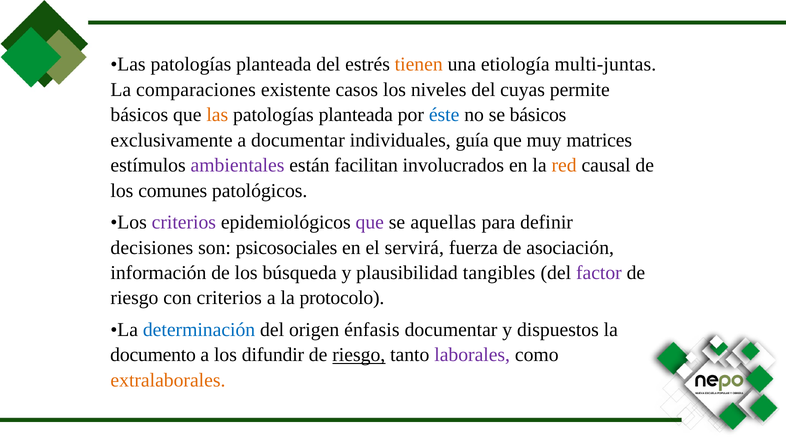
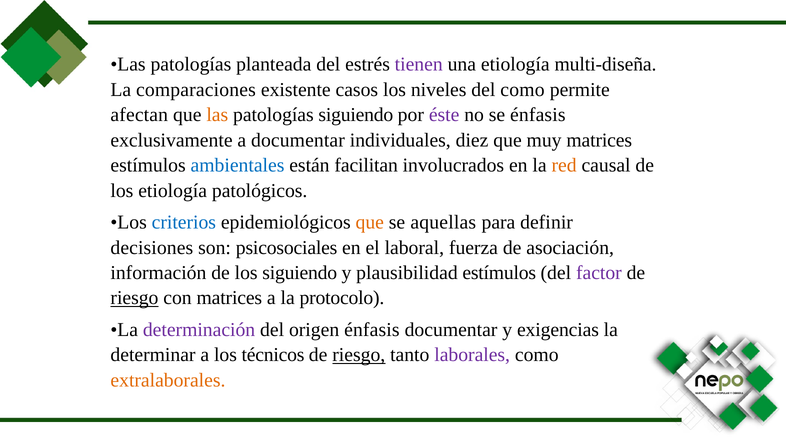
tienen colour: orange -> purple (419, 64)
multi-juntas: multi-juntas -> multi-diseña (606, 64)
del cuyas: cuyas -> como (522, 90)
básicos: básicos -> afectan (139, 115)
planteada: planteada -> siguiendo (356, 115)
éste colour: blue -> purple (444, 115)
se básicos: básicos -> énfasis (538, 115)
guía: guía -> diez (472, 140)
ambientales colour: purple -> blue (238, 165)
los comunes: comunes -> etiología (173, 191)
criterios colour: purple -> blue (184, 222)
que colour: purple -> orange (370, 222)
servirá: servirá -> laboral (414, 248)
los búsqueda: búsqueda -> siguiendo (300, 273)
plausibilidad tangibles: tangibles -> estímulos (499, 273)
riesgo underline: none -> present (134, 298)
con criterios: criterios -> matrices (229, 298)
determinación colour: blue -> purple (199, 330)
dispuestos: dispuestos -> exigencias (558, 330)
documento: documento -> determinar (153, 355)
difundir: difundir -> técnicos (273, 355)
